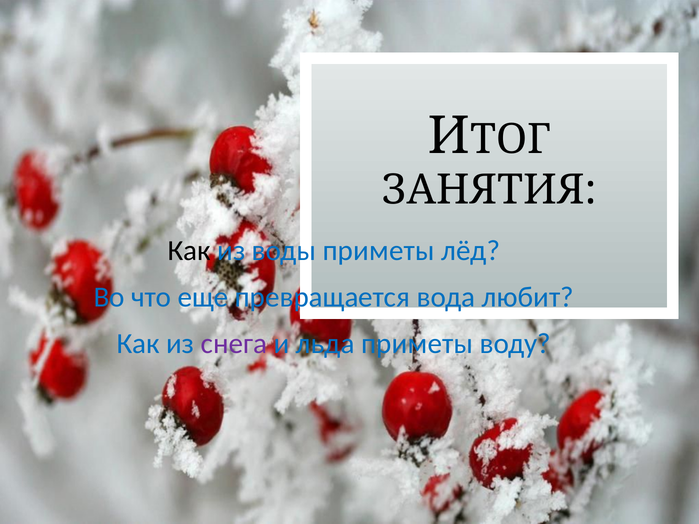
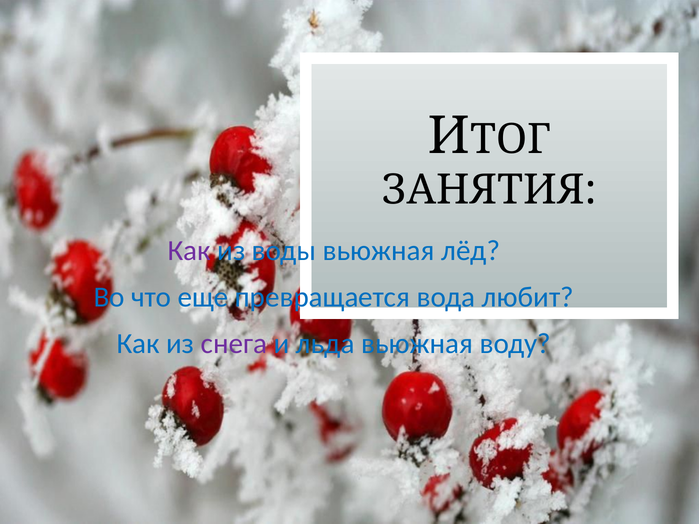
Как colour: black -> purple (189, 251)
воды приметы: приметы -> вьюжная (379, 251)
льда приметы: приметы -> вьюжная (417, 344)
